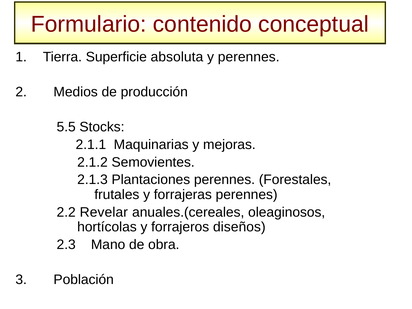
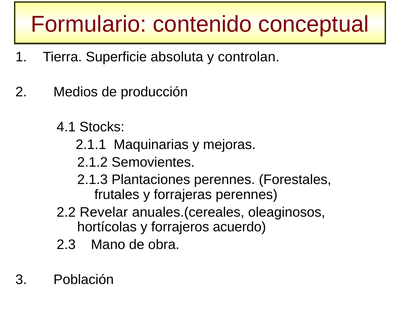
y perennes: perennes -> controlan (249, 57)
5.5: 5.5 -> 4.1 (66, 127)
diseños: diseños -> acuerdo (239, 227)
